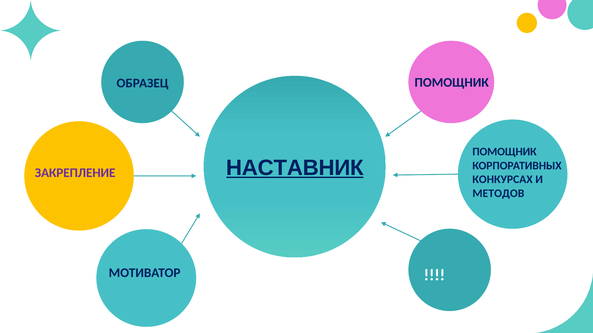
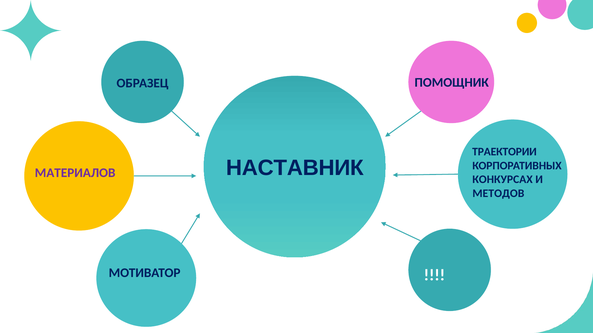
ПОМОЩНИК: ПОМОЩНИК -> ТРАЕКТОРИИ (504, 152)
НАСТАВНИК underline: present -> none (295, 168)
ЗАКРЕПЛЕНИЕ: ЗАКРЕПЛЕНИЕ -> МАТЕРИАЛОВ (75, 173)
